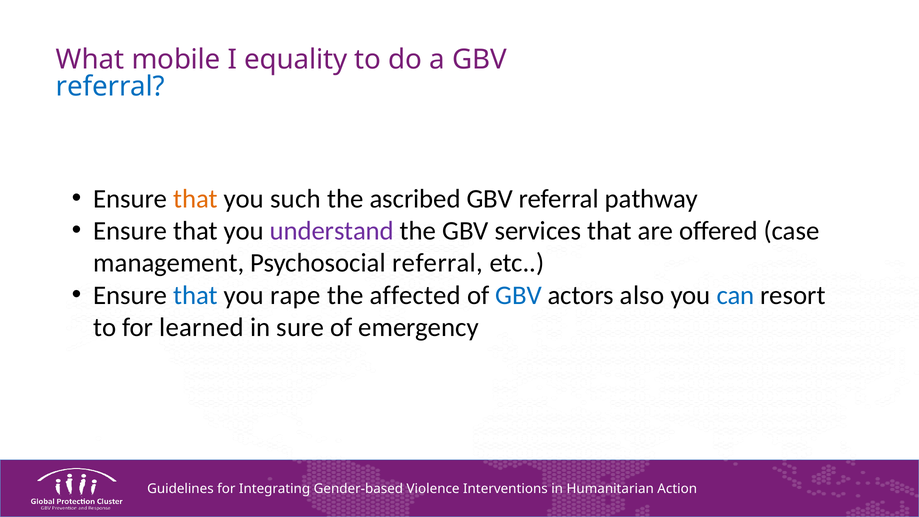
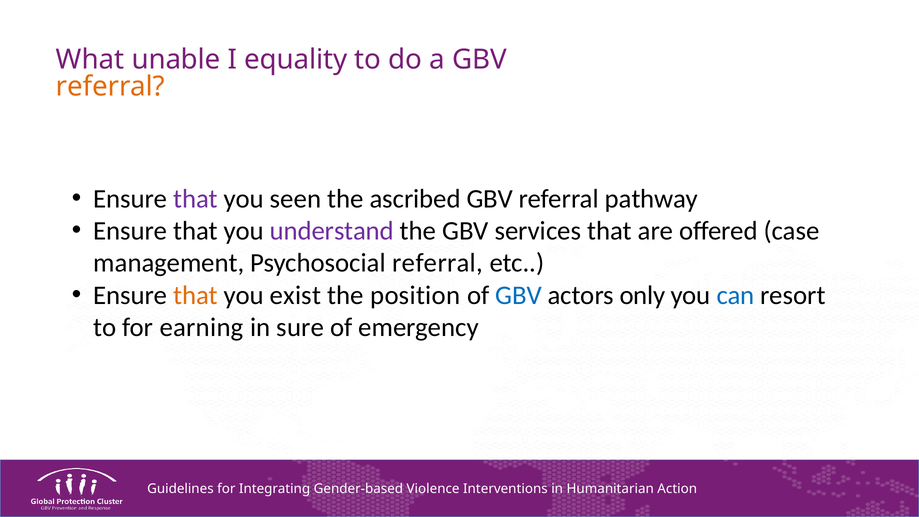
mobile: mobile -> unable (176, 59)
referral colour: blue -> orange (110, 86)
that colour: orange -> purple (196, 199)
such: such -> seen (296, 199)
that colour: blue -> orange (196, 295)
rape: rape -> exist (295, 295)
affected: affected -> position (415, 295)
also: also -> only (642, 295)
learned: learned -> earning (202, 327)
